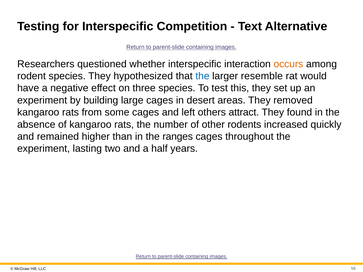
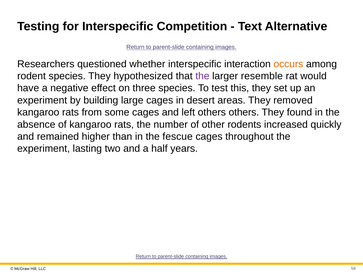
the colour: blue -> purple (202, 76)
others attract: attract -> others (244, 112)
ranges: ranges -> fescue (178, 137)
